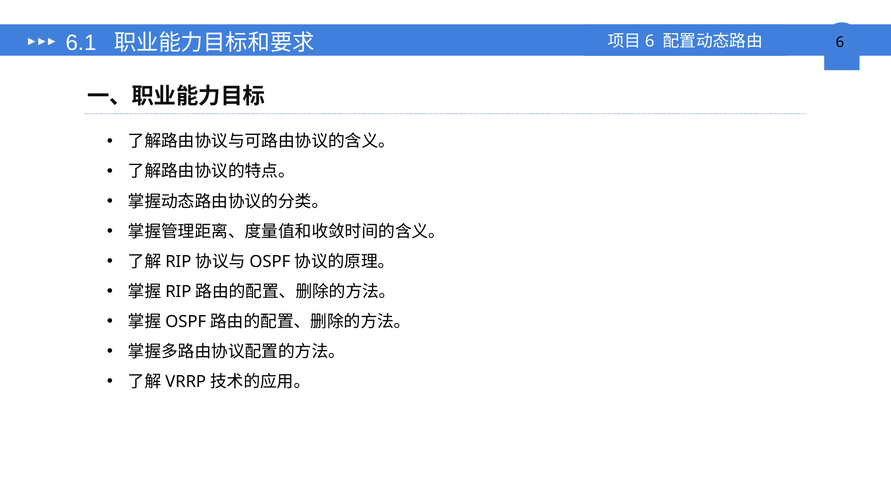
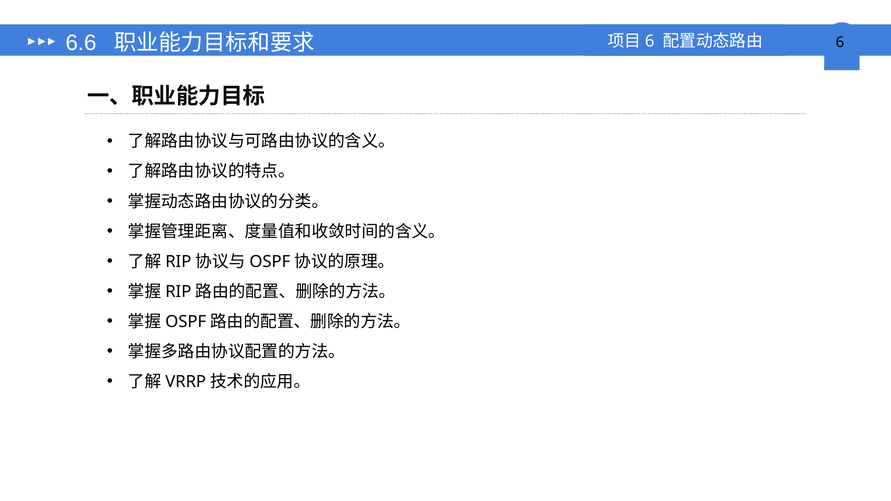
6.1: 6.1 -> 6.6 (81, 43)
